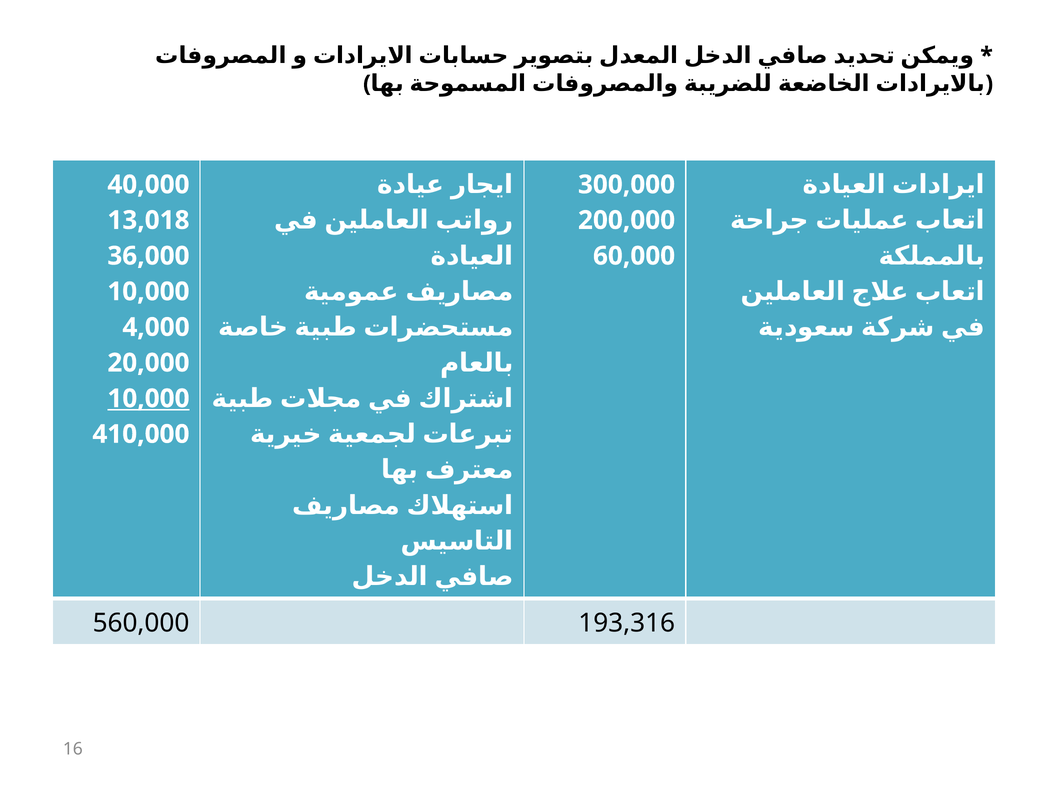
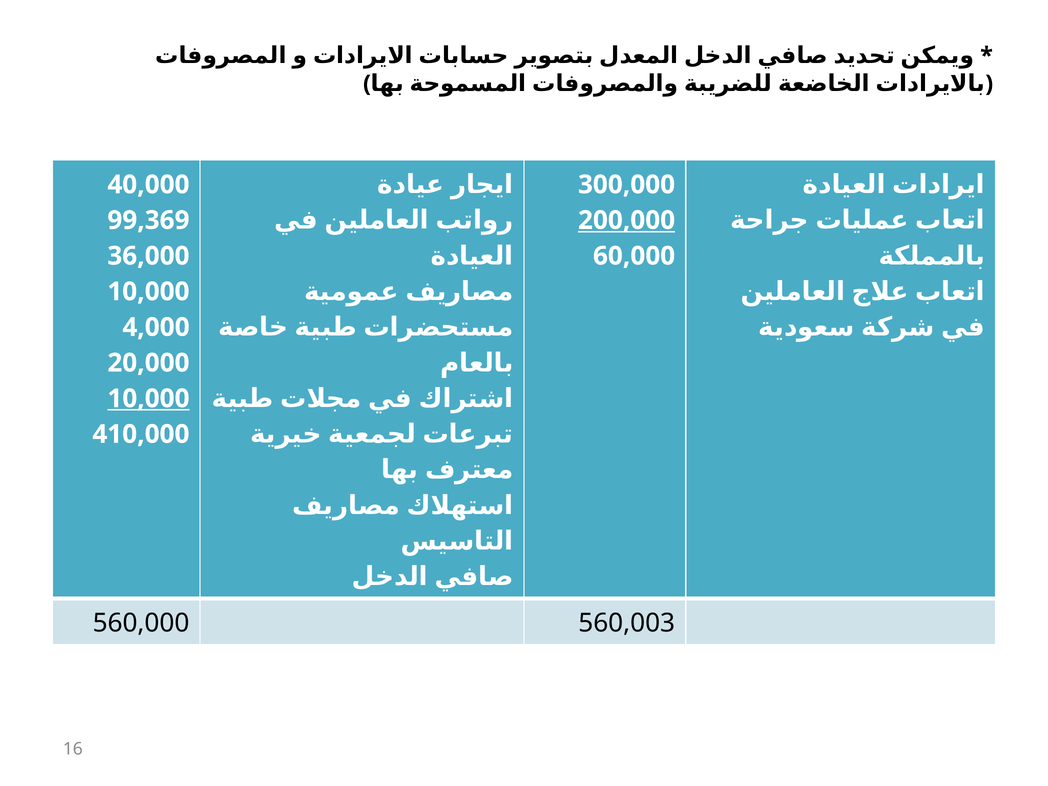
13,018: 13,018 -> 99,369 (148, 220)
200,000 underline: none -> present (627, 220)
193,316: 193,316 -> 560,003 (627, 623)
